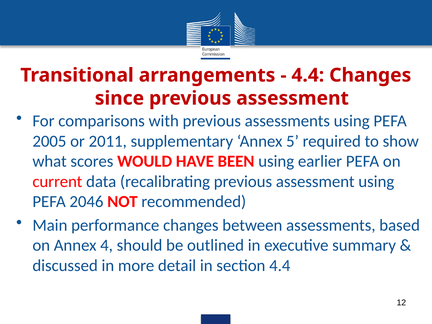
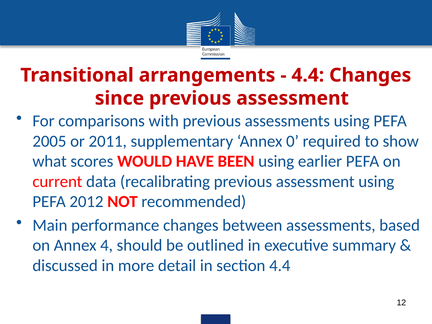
5: 5 -> 0 (292, 141)
2046: 2046 -> 2012 (86, 202)
